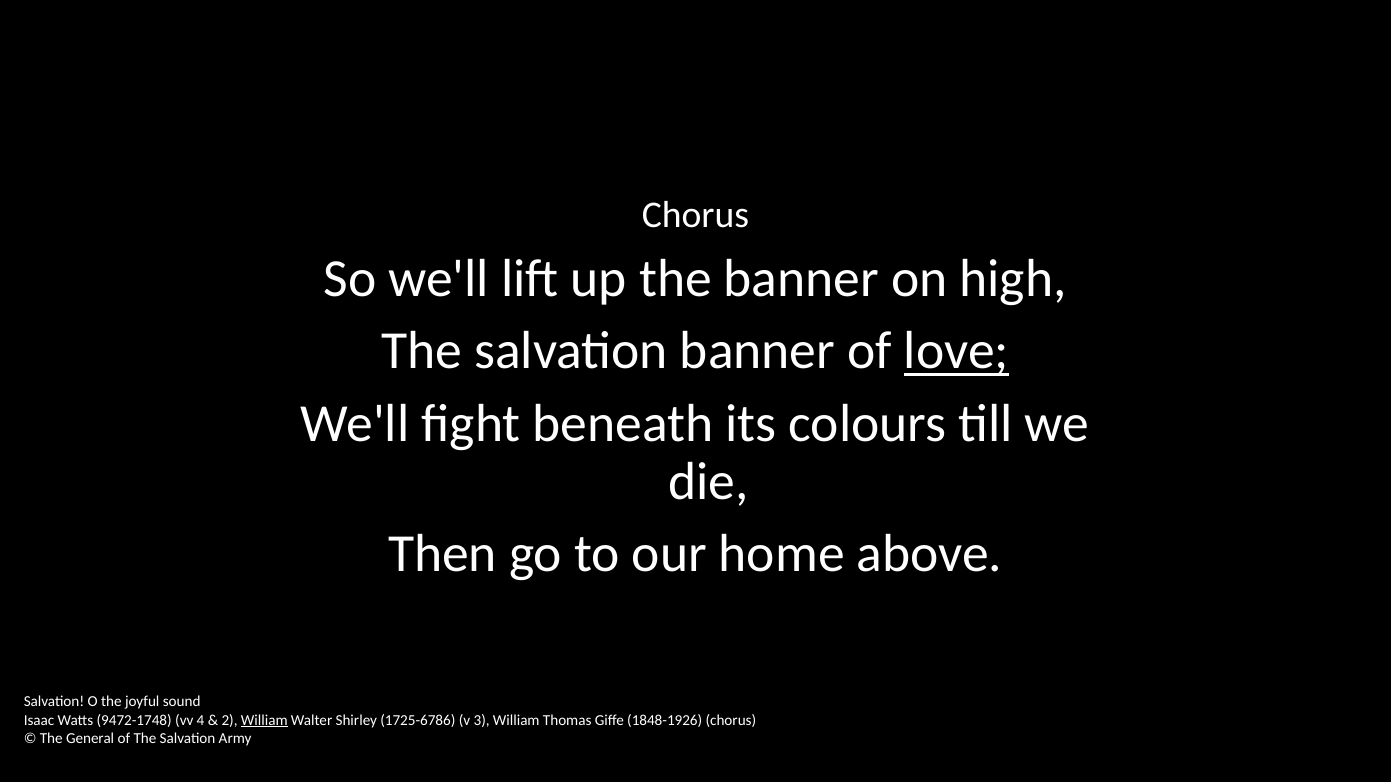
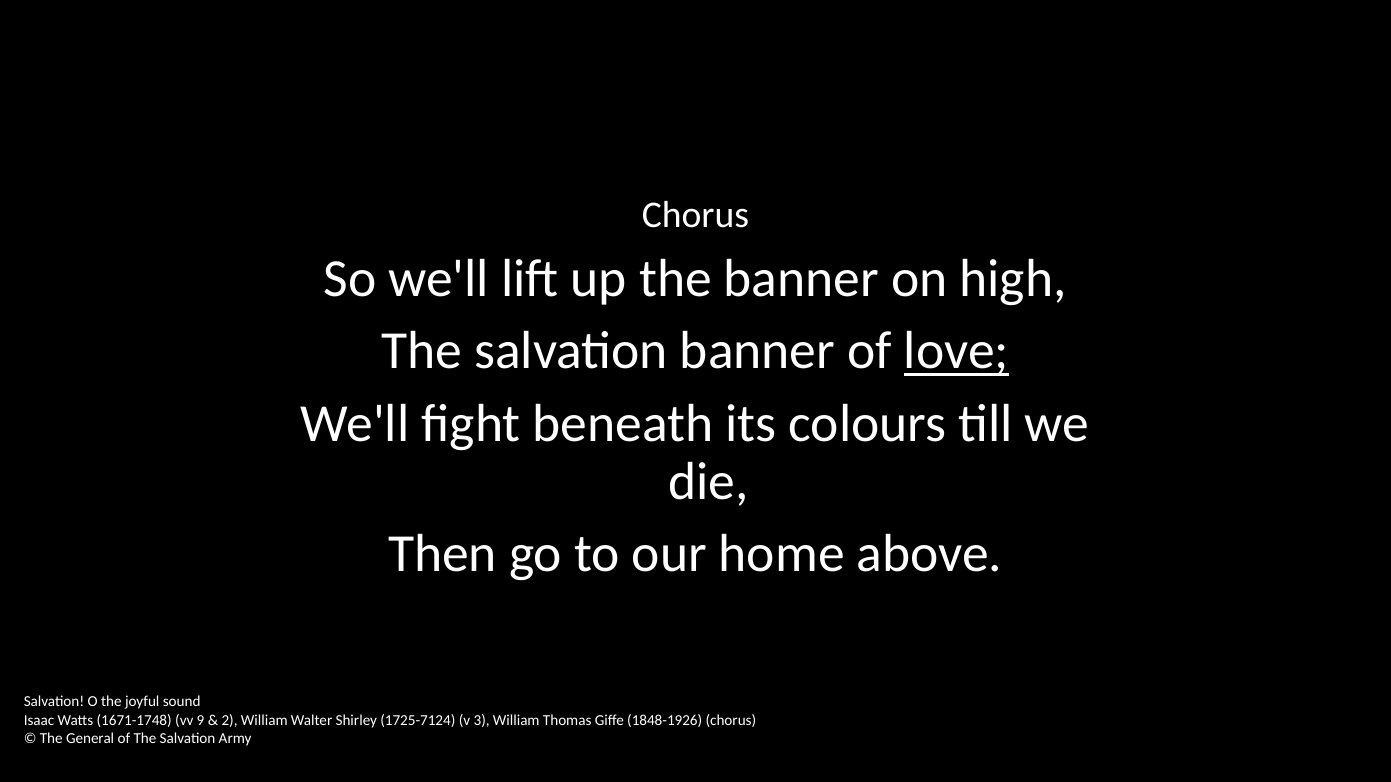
9472-1748: 9472-1748 -> 1671-1748 (134, 720)
4: 4 -> 9 (201, 720)
William underline: present -> none (264, 720)
1725-6786: 1725-6786 -> 1725-7124 (418, 720)
